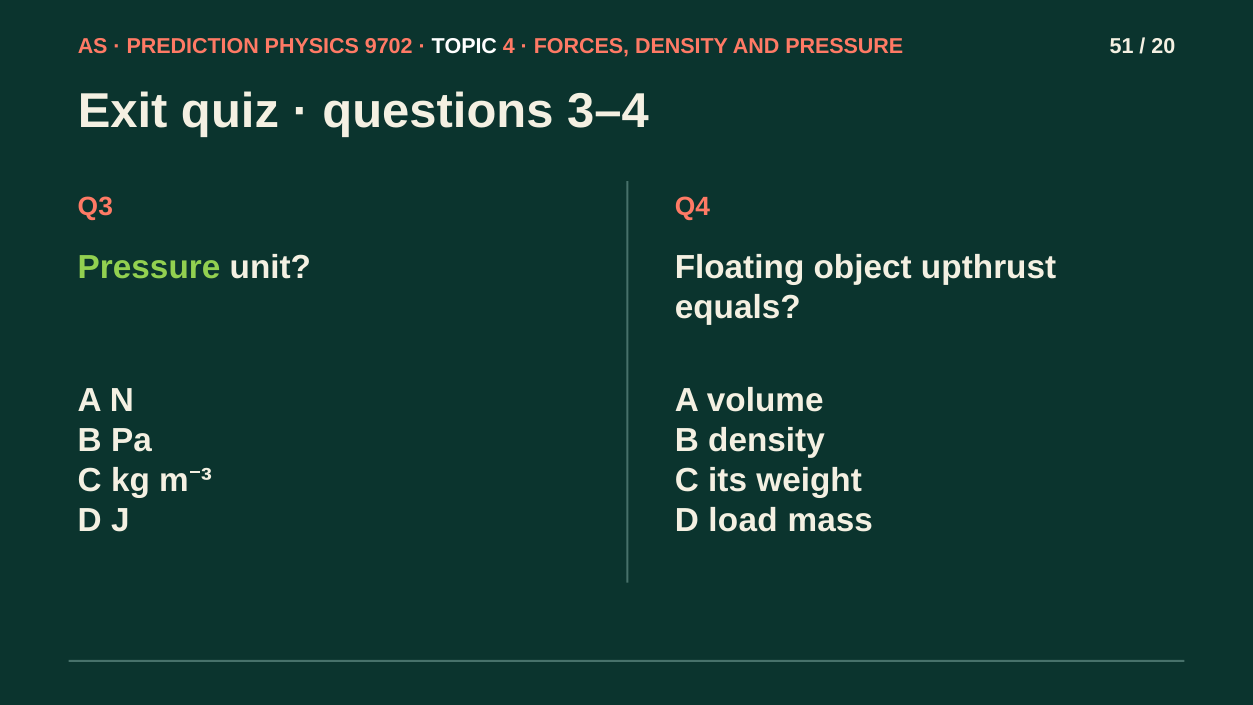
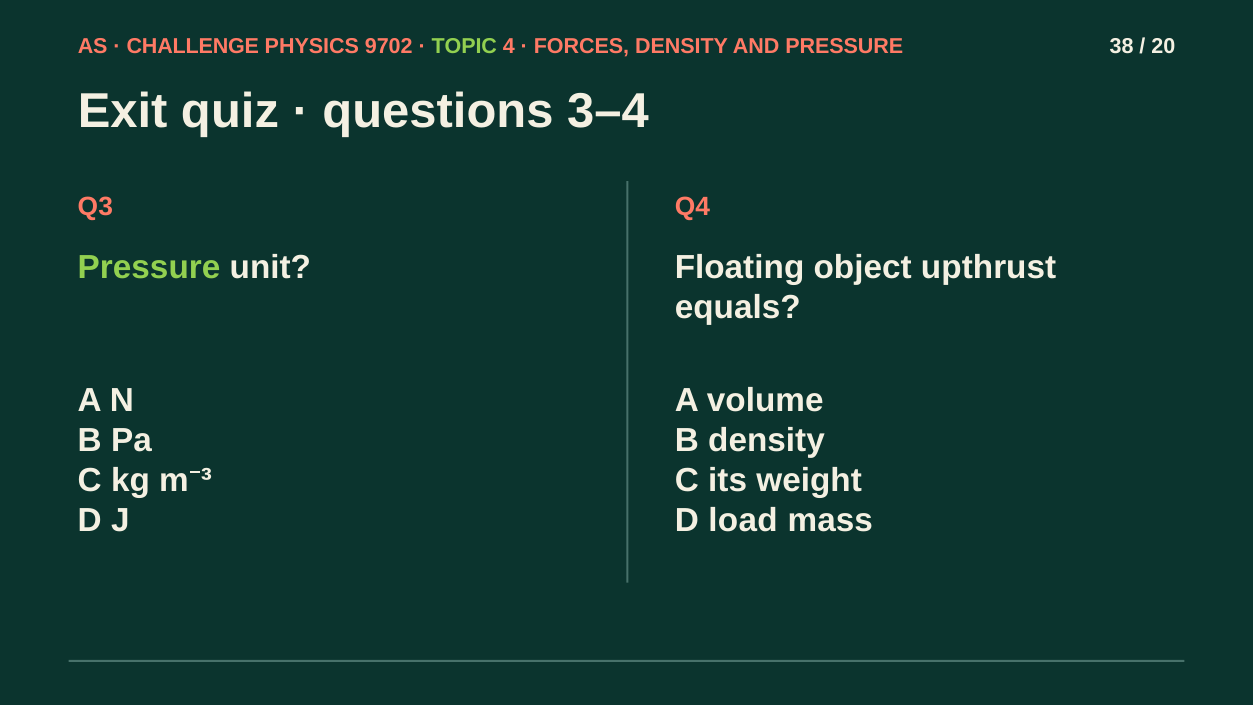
PREDICTION: PREDICTION -> CHALLENGE (193, 46)
TOPIC colour: white -> light green (464, 46)
51: 51 -> 38 (1122, 46)
